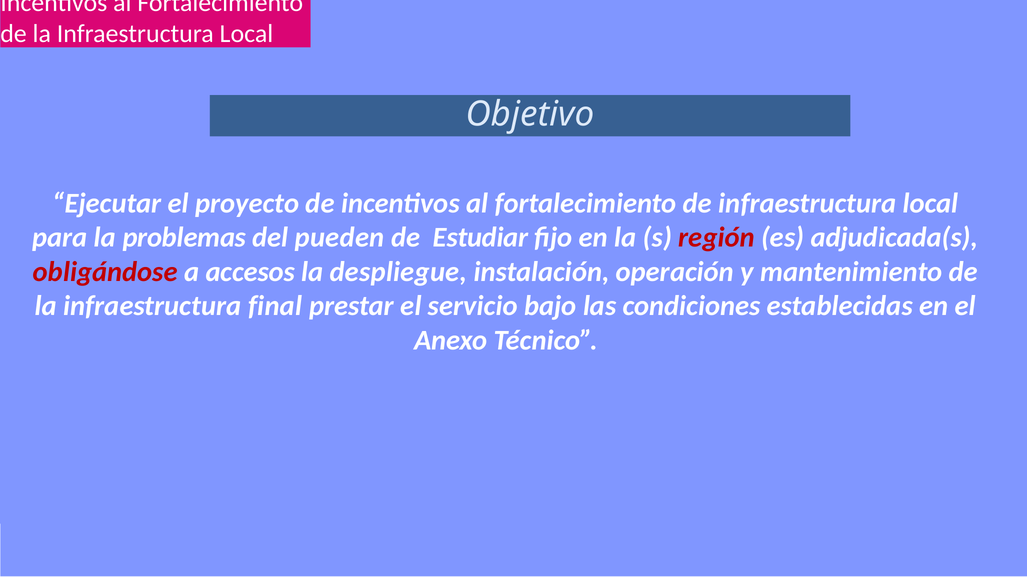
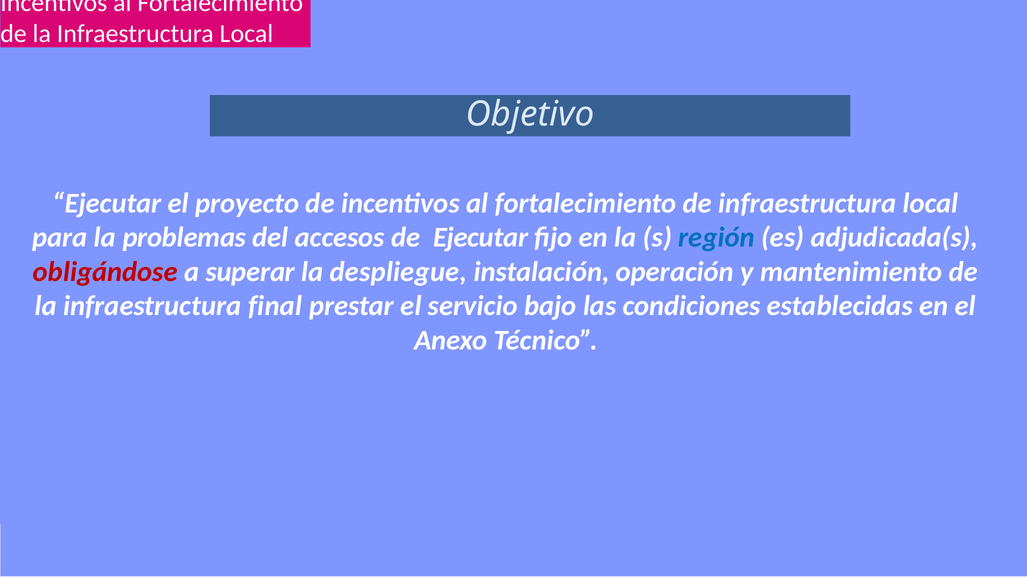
pueden: pueden -> accesos (340, 238)
de Estudiar: Estudiar -> Ejecutar (481, 238)
región colour: red -> blue (717, 238)
accesos: accesos -> superar (250, 272)
